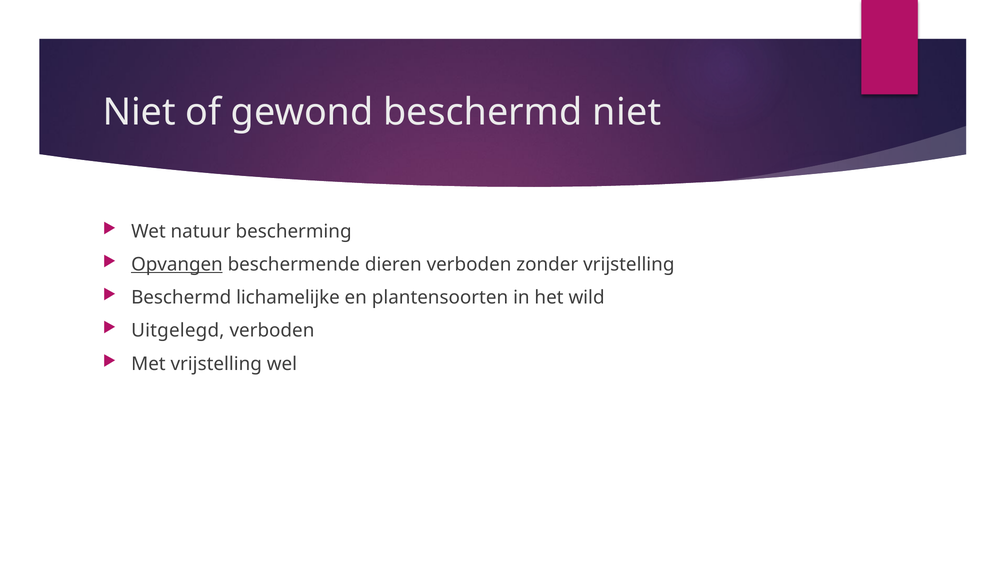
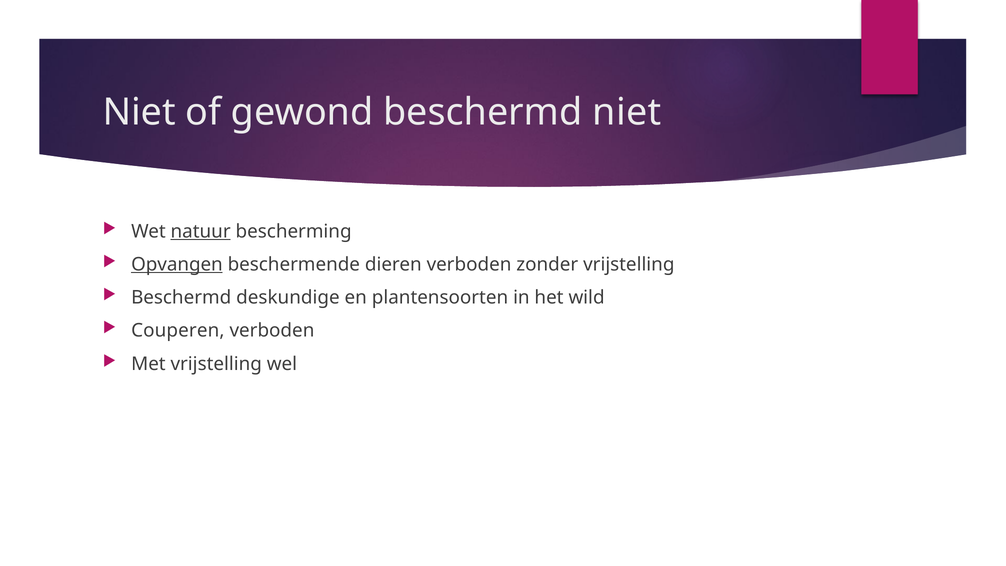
natuur underline: none -> present (201, 231)
lichamelijke: lichamelijke -> deskundige (288, 297)
Uitgelegd: Uitgelegd -> Couperen (178, 331)
